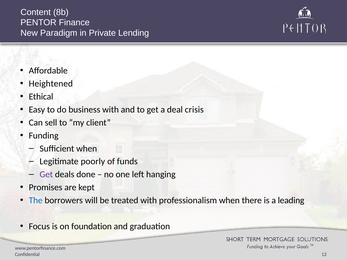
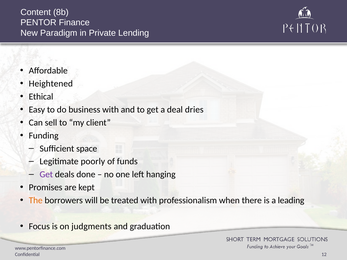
crisis: crisis -> dries (194, 110)
Sufficient when: when -> space (87, 149)
The colour: blue -> orange (36, 200)
foundation: foundation -> judgments (91, 227)
